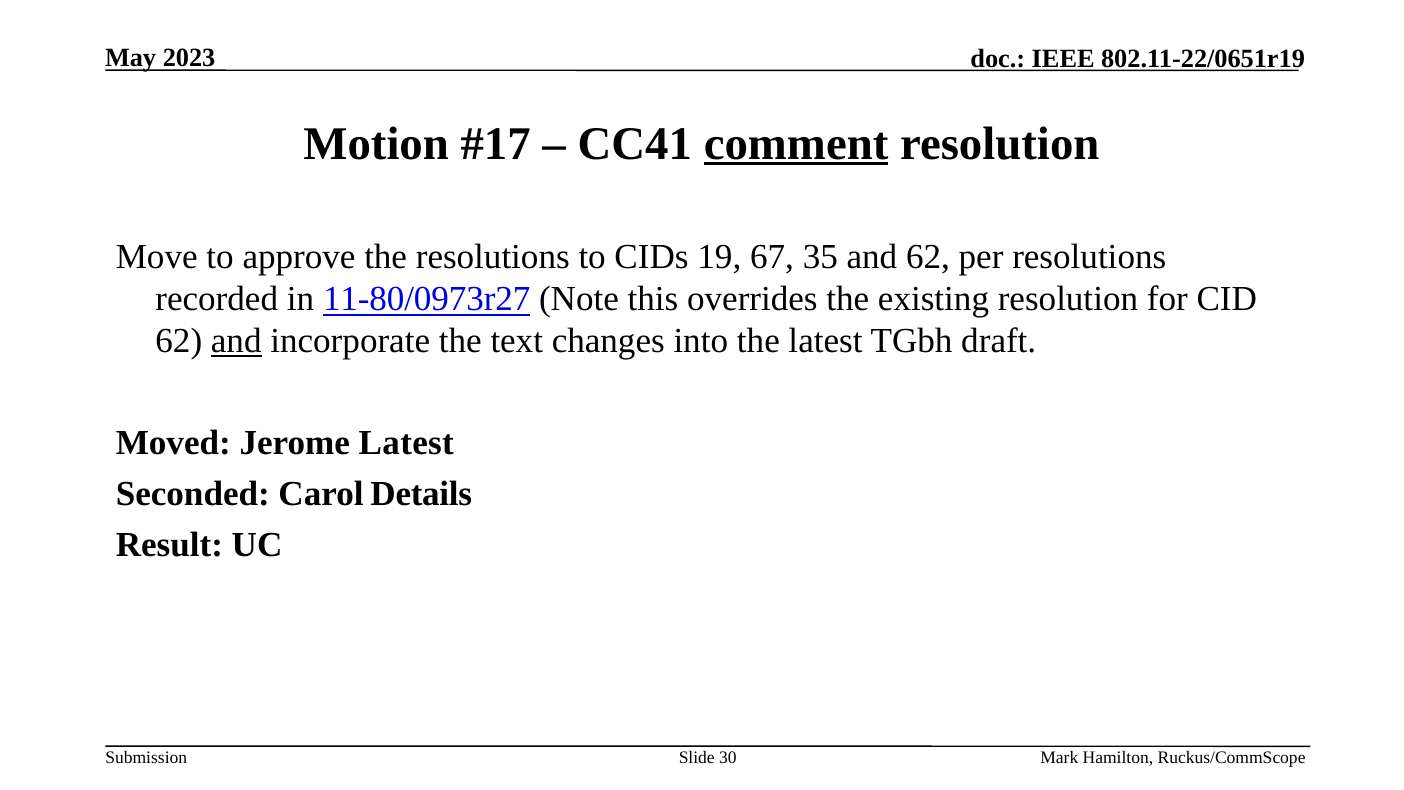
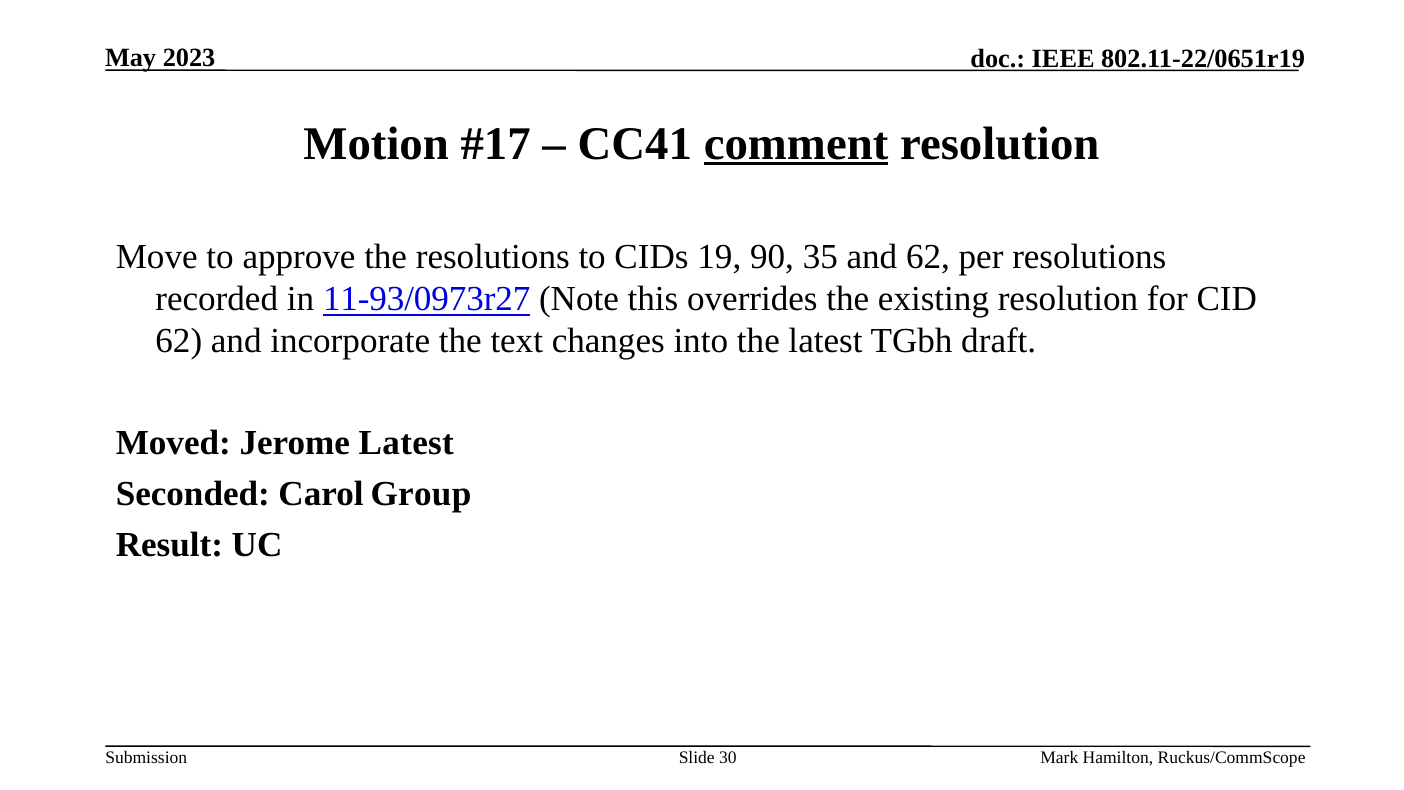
67: 67 -> 90 (772, 257)
11-80/0973r27: 11-80/0973r27 -> 11-93/0973r27 (427, 299)
and underline: present -> none (236, 341)
Details: Details -> Group (421, 494)
